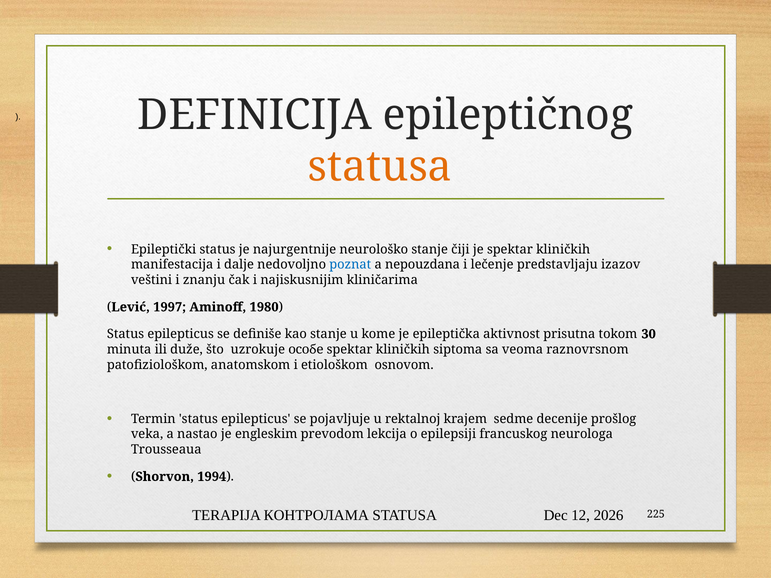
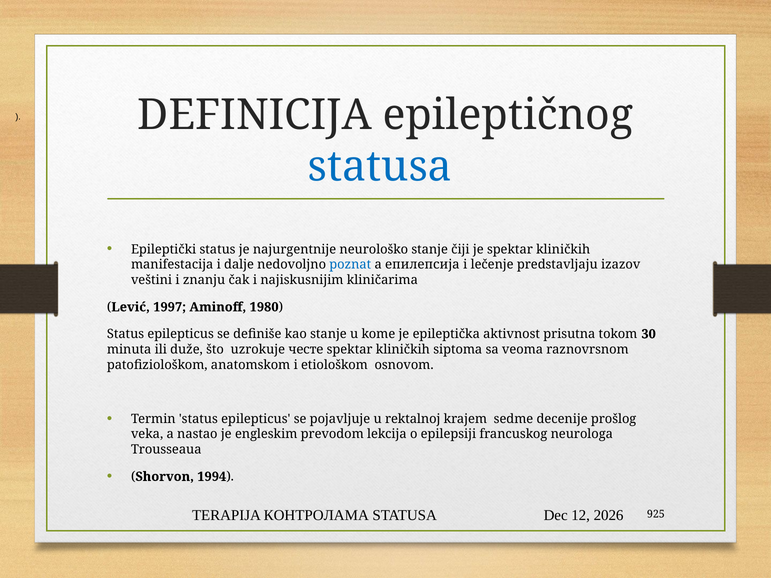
statusa colour: orange -> blue (380, 167)
nepouzdana: nepouzdana -> епилепсиjа (422, 265)
особе: особе -> честе (306, 350)
225: 225 -> 925 (656, 514)
